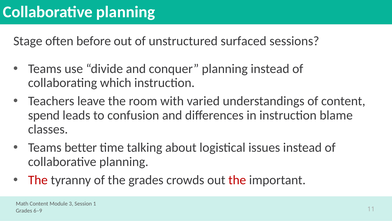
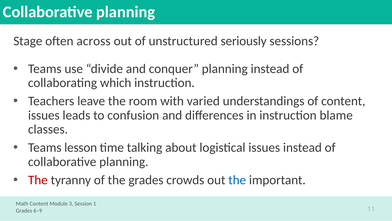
before: before -> across (94, 41)
surfaced: surfaced -> seriously (244, 41)
spend: spend -> issues (44, 115)
better: better -> lesson (81, 147)
the colour: red -> blue (237, 180)
